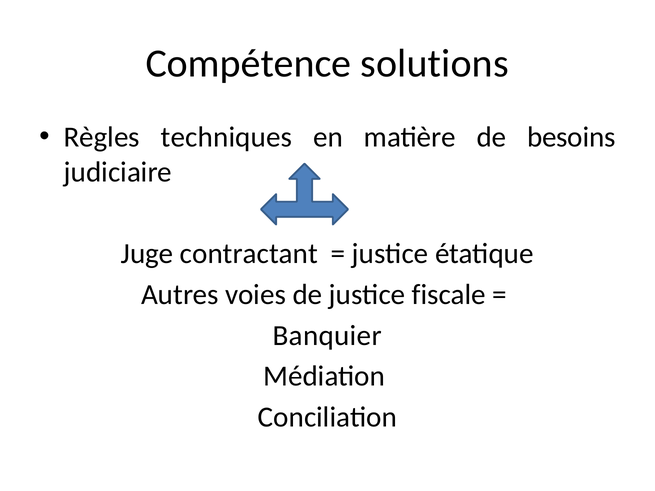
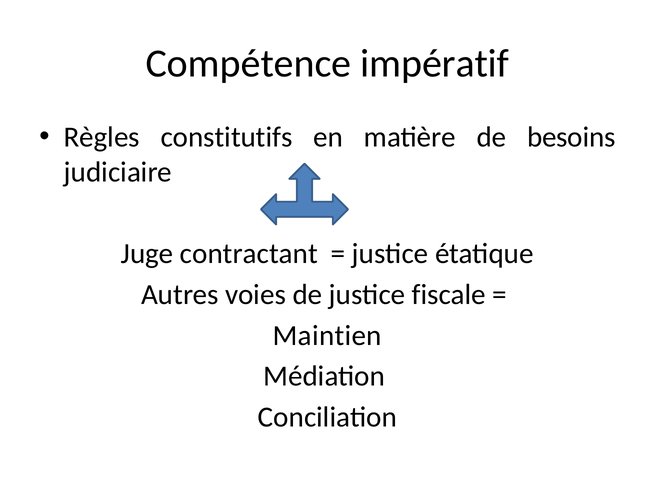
solutions: solutions -> impératif (435, 63)
techniques: techniques -> constitutifs (227, 137)
Banquier: Banquier -> Maintien (327, 336)
